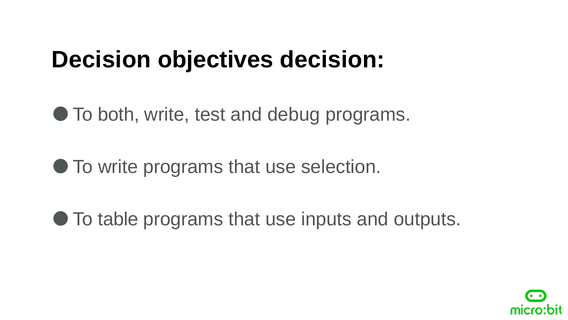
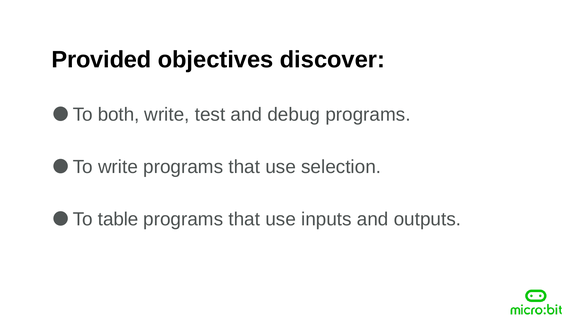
Decision: Decision -> Provided (101, 60)
objectives decision: decision -> discover (332, 60)
